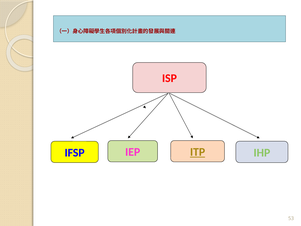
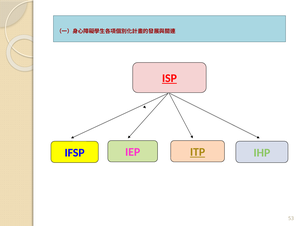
ISP underline: none -> present (169, 78)
